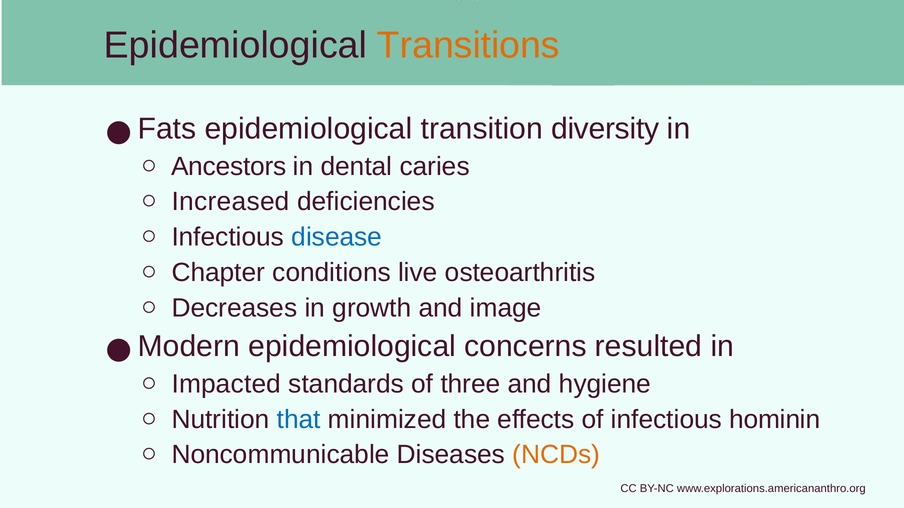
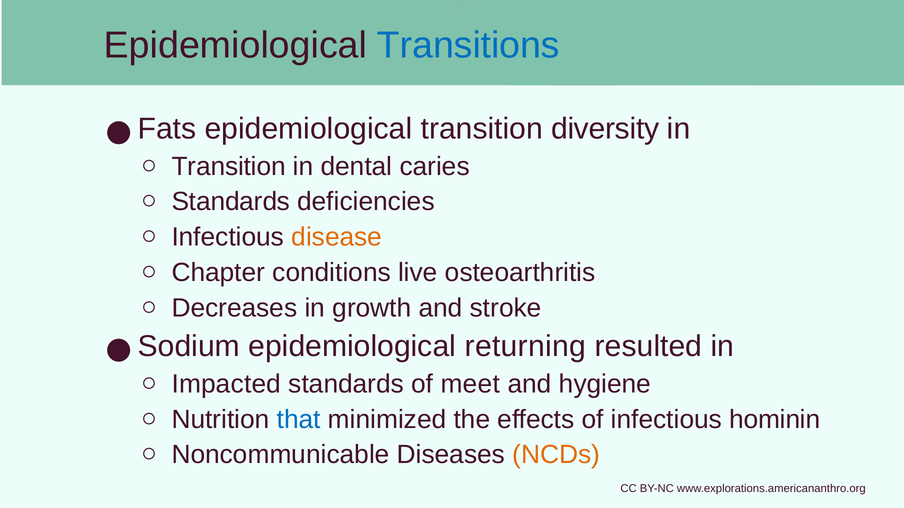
Transitions colour: orange -> blue (468, 45)
Ancestors: Ancestors -> Transition (229, 167)
Increased: Increased -> Standards (231, 202)
disease colour: blue -> orange (337, 237)
image: image -> stroke (506, 308)
Modern: Modern -> Sodium (189, 347)
concerns: concerns -> returning (525, 347)
three: three -> meet (470, 384)
